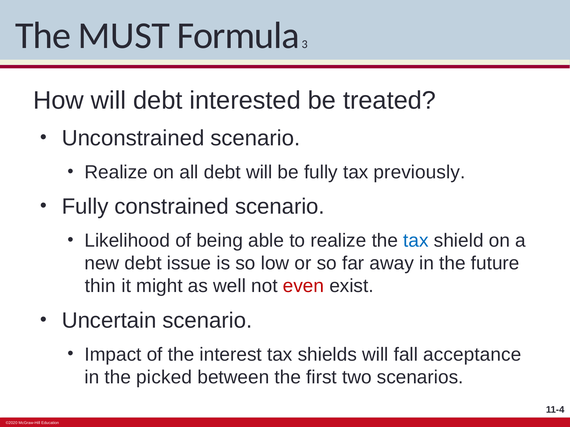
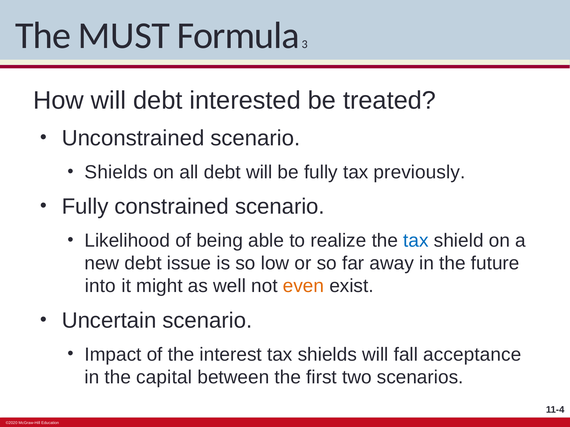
Realize: Realize -> Shields (116, 172)
thin: thin -> into (100, 286)
even colour: red -> orange (304, 286)
picked: picked -> capital (164, 378)
